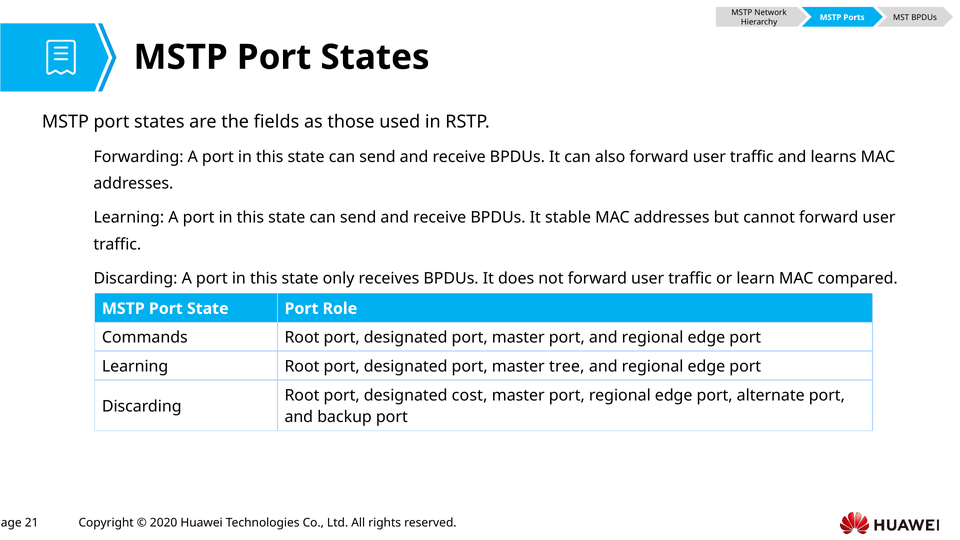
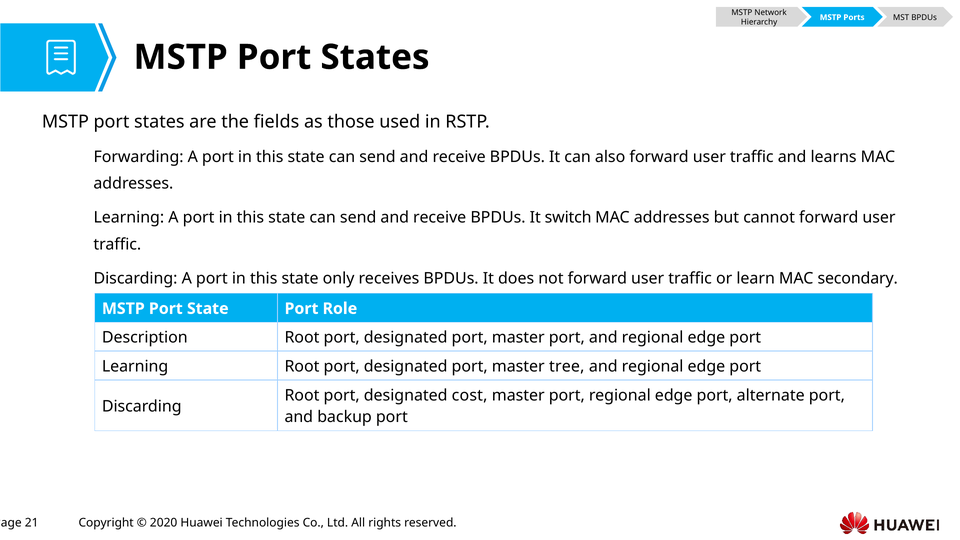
stable: stable -> switch (568, 218)
compared: compared -> secondary (858, 279)
Commands: Commands -> Description (145, 338)
